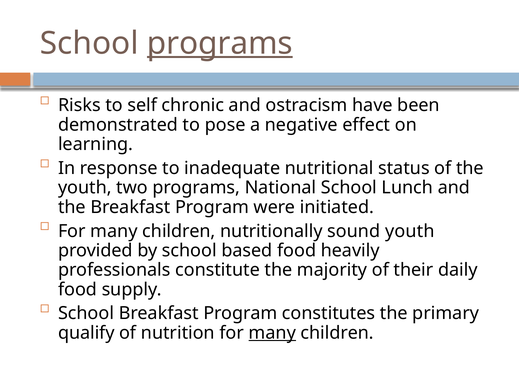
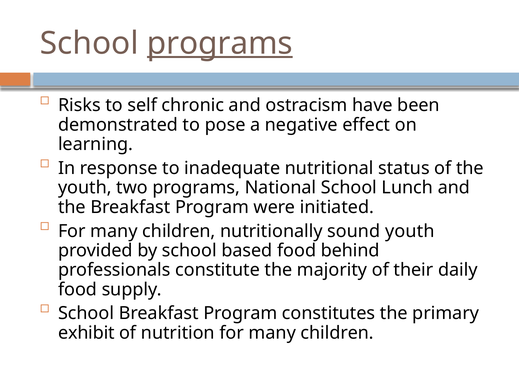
heavily: heavily -> behind (350, 251)
qualify: qualify -> exhibit (86, 333)
many underline: present -> none (272, 333)
